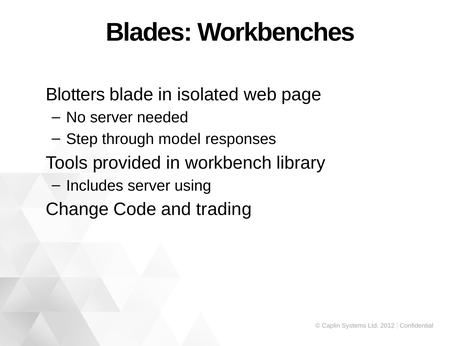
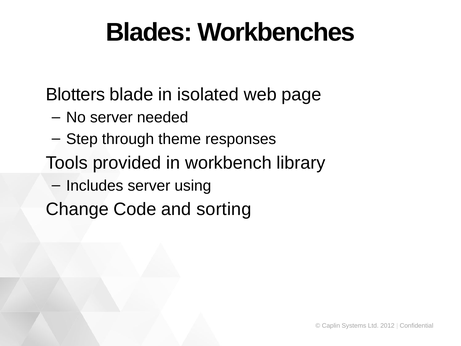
model: model -> theme (180, 139)
trading: trading -> sorting (224, 209)
